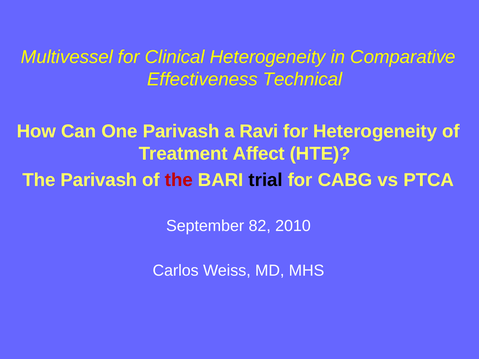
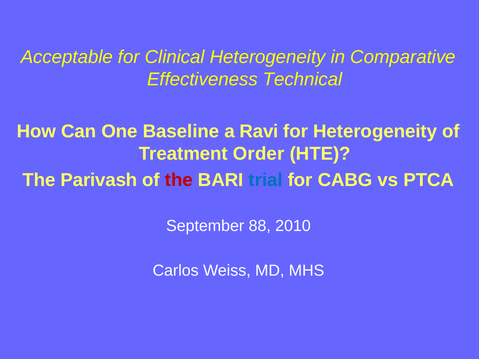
Multivessel: Multivessel -> Acceptable (67, 57)
One Parivash: Parivash -> Baseline (181, 132)
Affect: Affect -> Order (259, 154)
trial colour: black -> blue (266, 180)
82: 82 -> 88 (260, 226)
